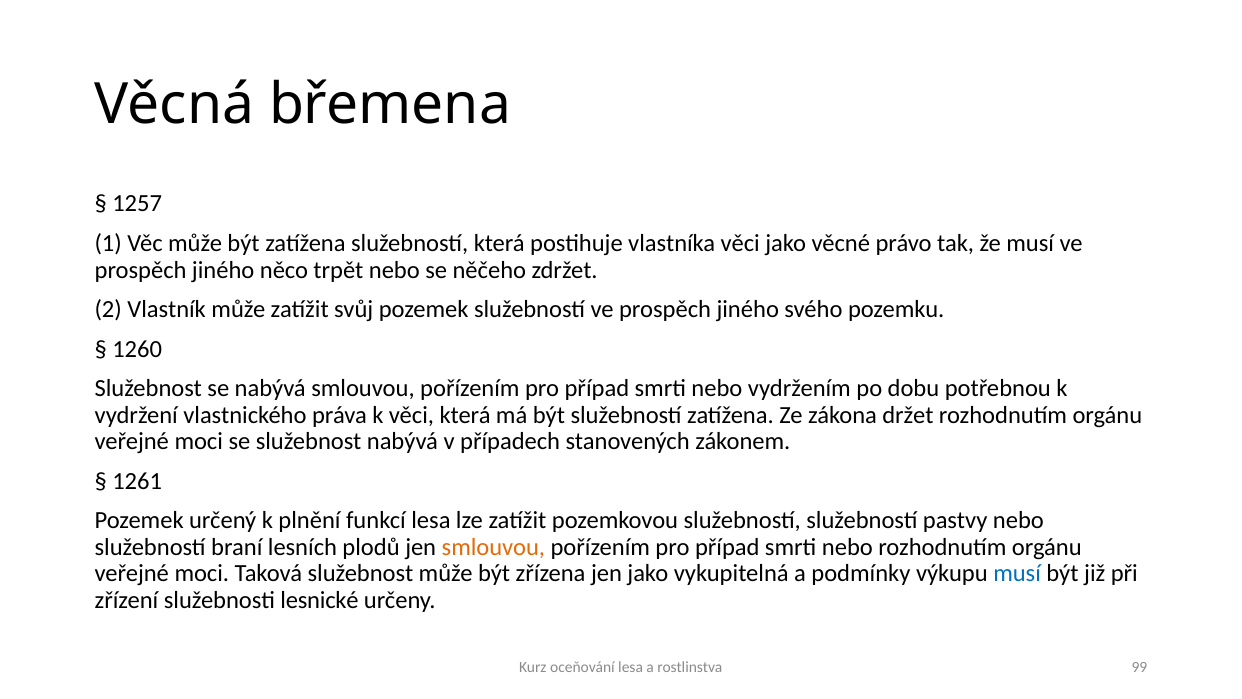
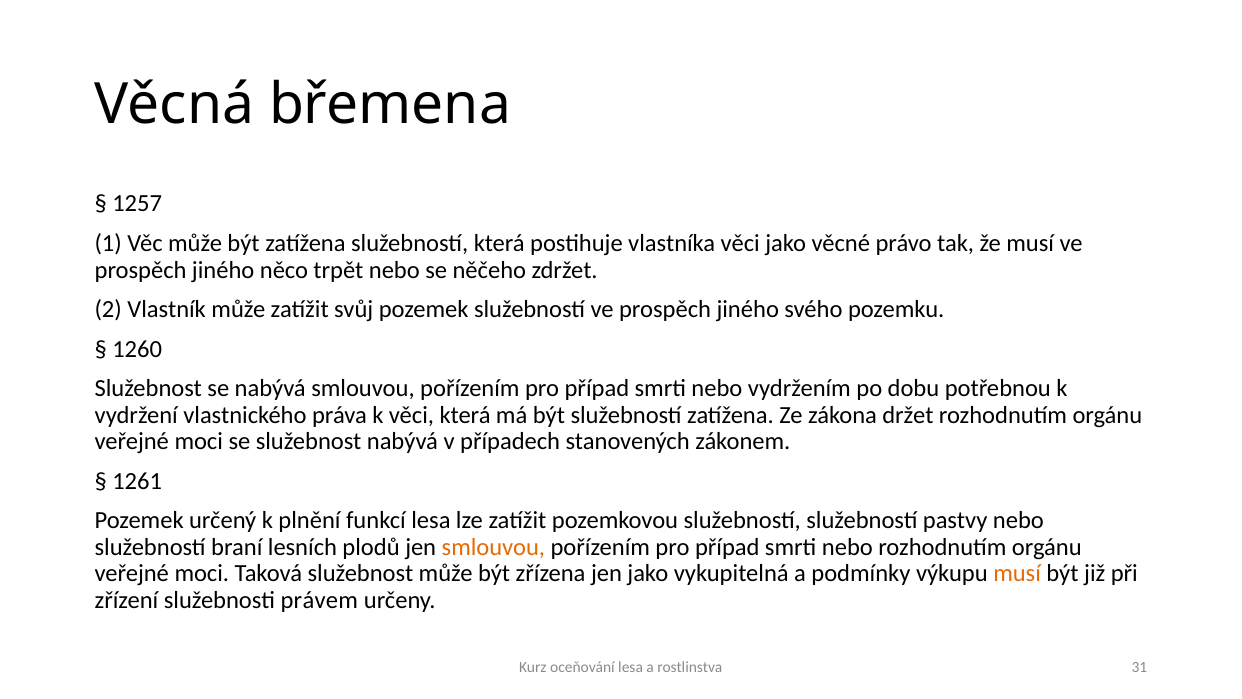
musí colour: blue -> orange (1017, 573)
lesnické: lesnické -> právem (319, 600)
99: 99 -> 31 (1139, 667)
